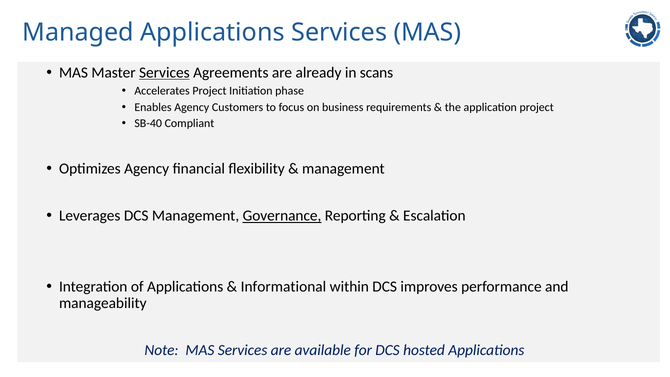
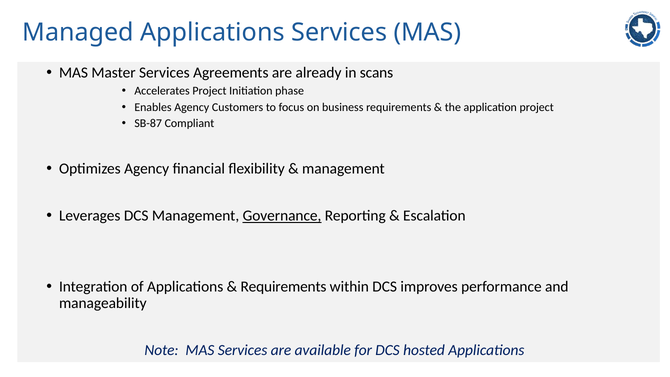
Services underline: present -> none (164, 73)
SB-40: SB-40 -> SB-87 (148, 123)
Informational: Informational -> Requirements (284, 286)
